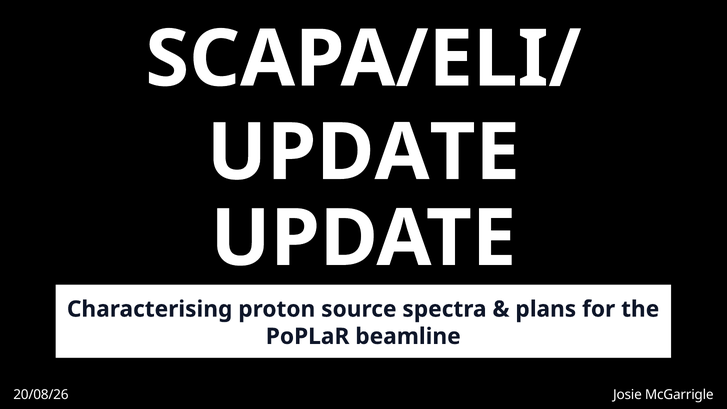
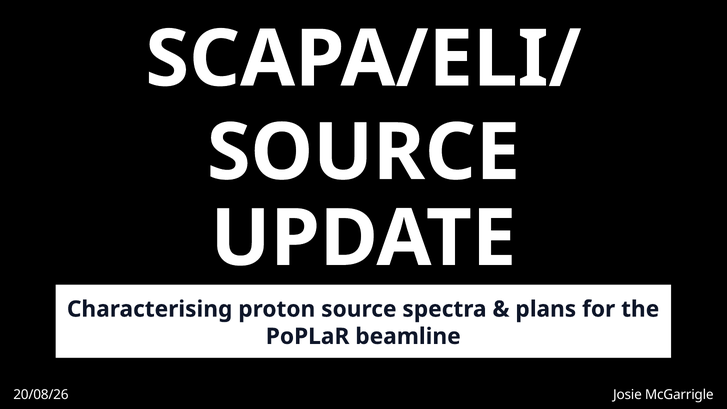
UPDATE: UPDATE -> SOURCE (363, 153)
